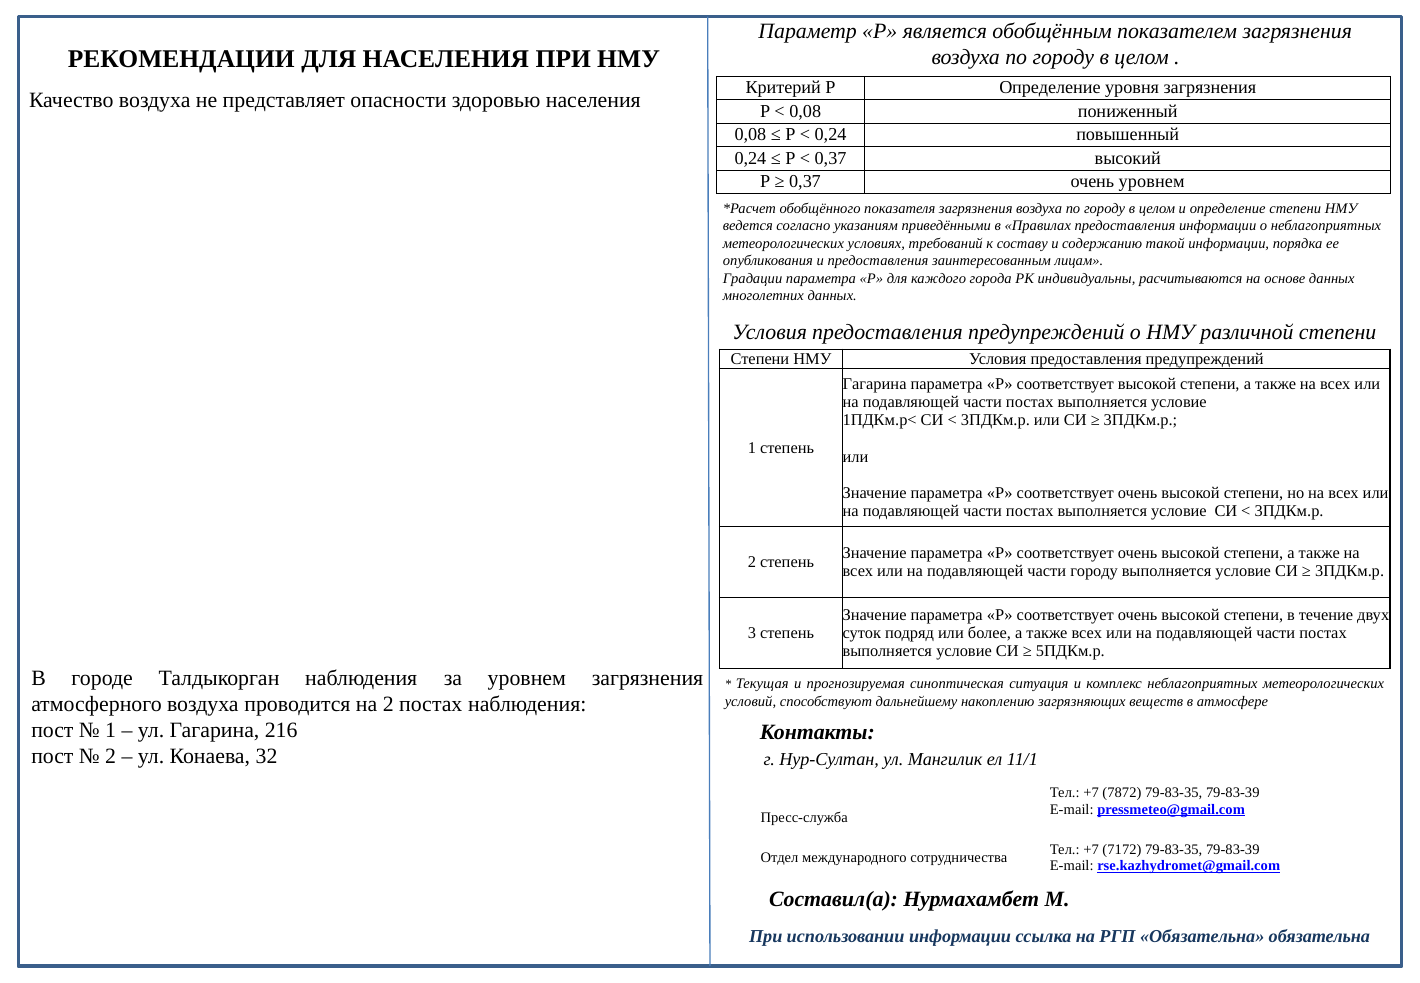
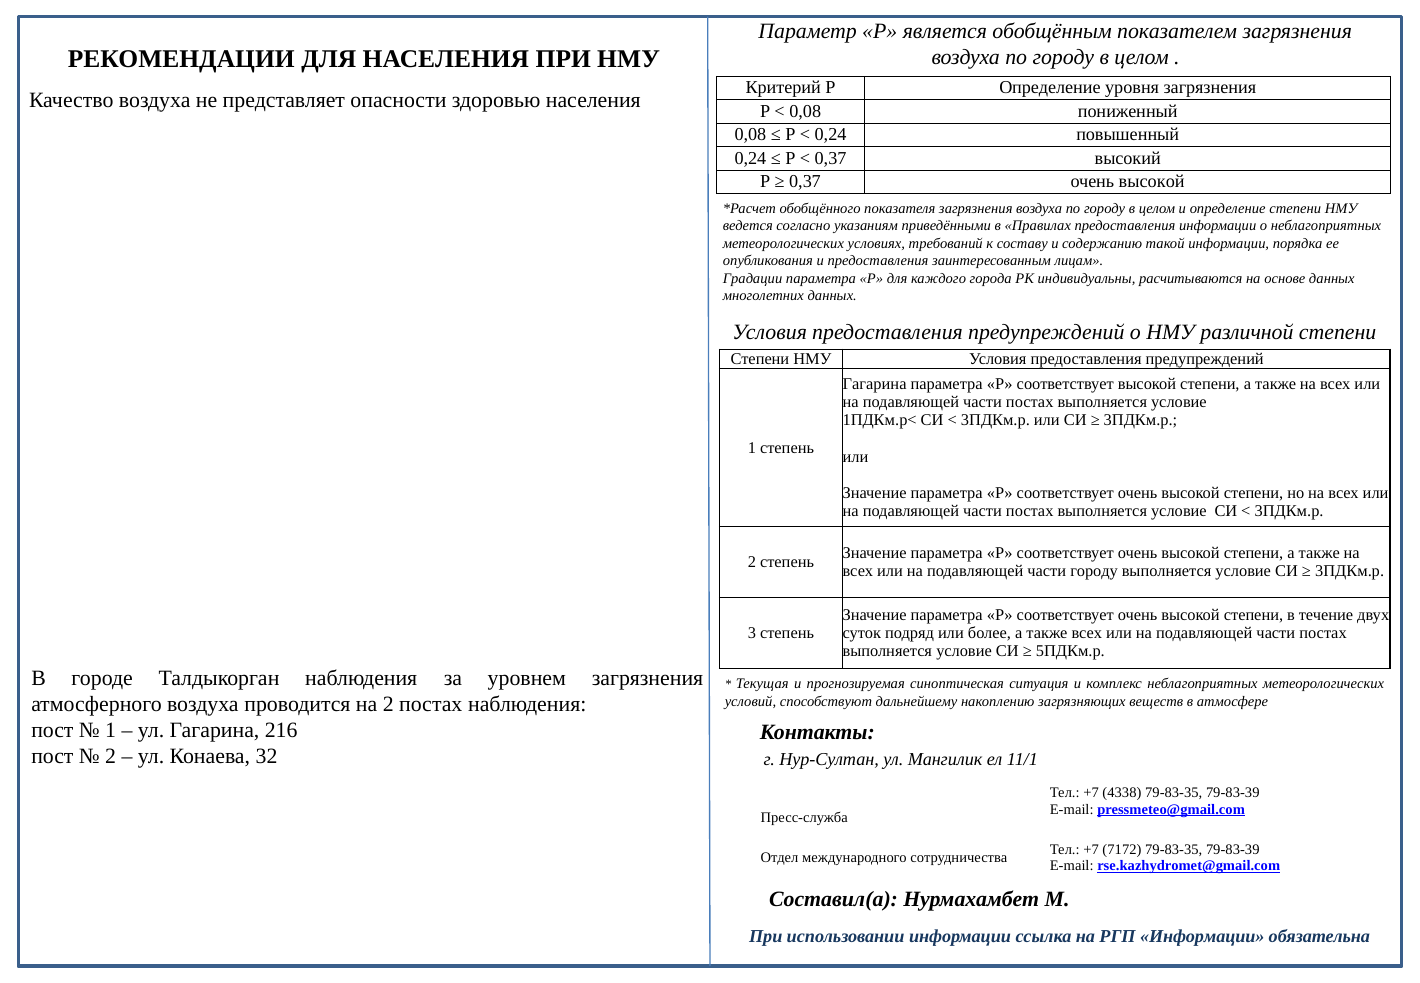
0,37 очень уровнем: уровнем -> высокой (1152, 182)
7872: 7872 -> 4338 (1122, 793)
РГП Обязательна: Обязательна -> Информации (1202, 936)
